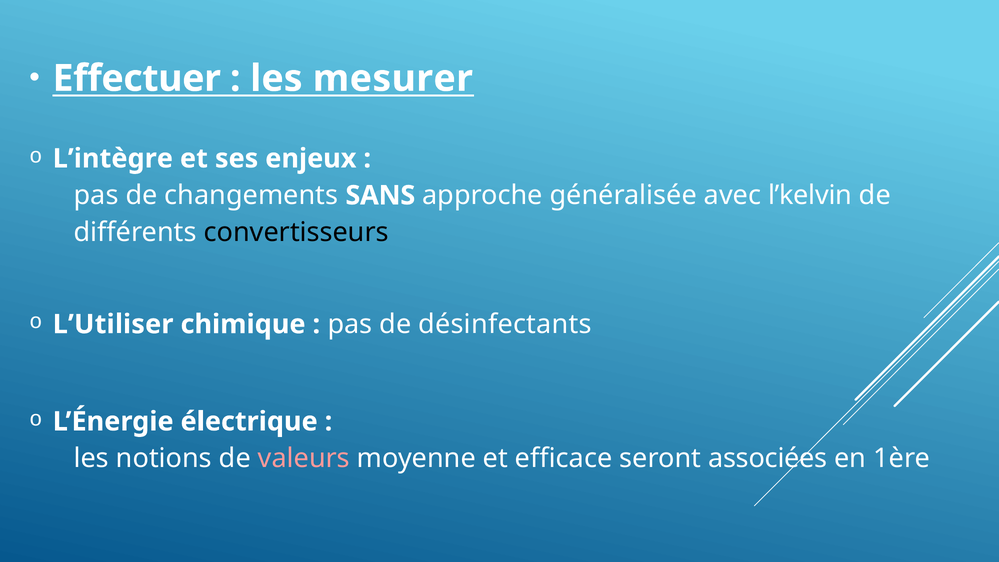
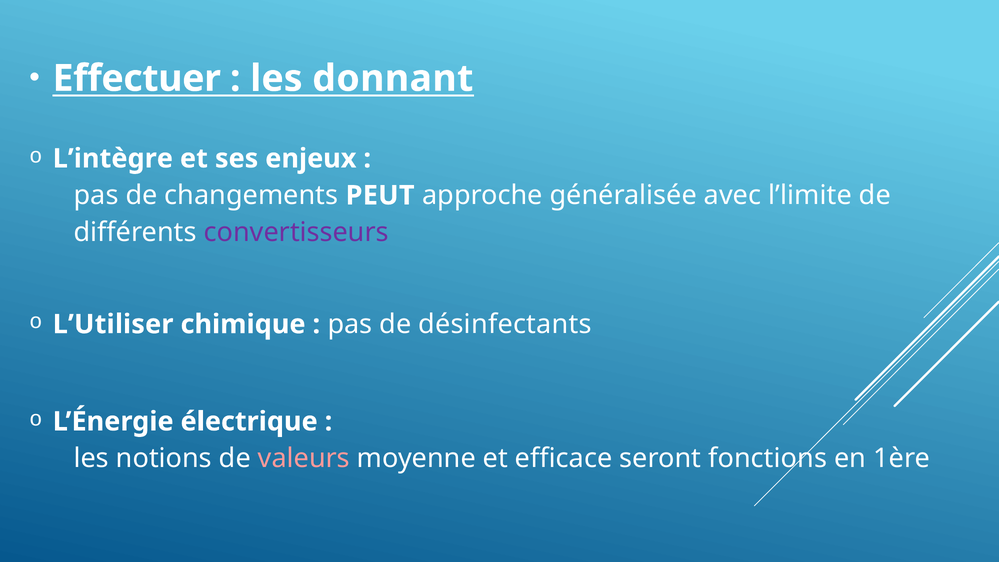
mesurer: mesurer -> donnant (393, 78)
SANS: SANS -> PEUT (380, 195)
l’kelvin: l’kelvin -> l’limite (810, 195)
convertisseurs colour: black -> purple (296, 232)
associées: associées -> fonctions (768, 458)
